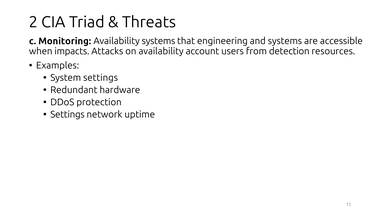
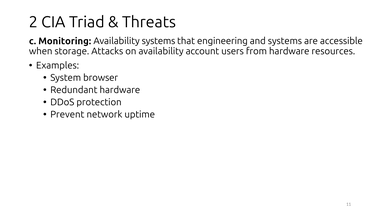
impacts: impacts -> storage (72, 51)
from detection: detection -> hardware (289, 51)
System settings: settings -> browser (101, 78)
Settings: Settings -> Prevent (67, 114)
